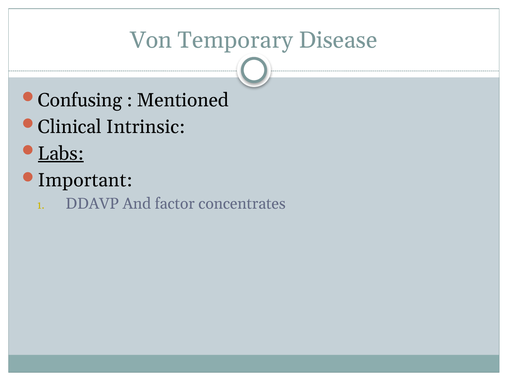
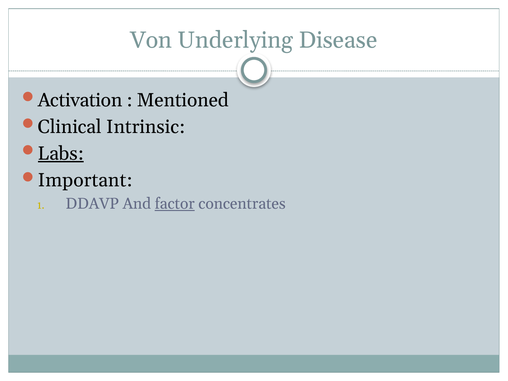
Temporary: Temporary -> Underlying (235, 40)
Confusing: Confusing -> Activation (80, 100)
factor underline: none -> present (175, 204)
